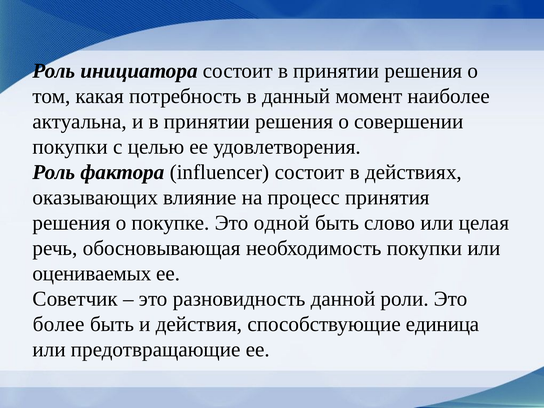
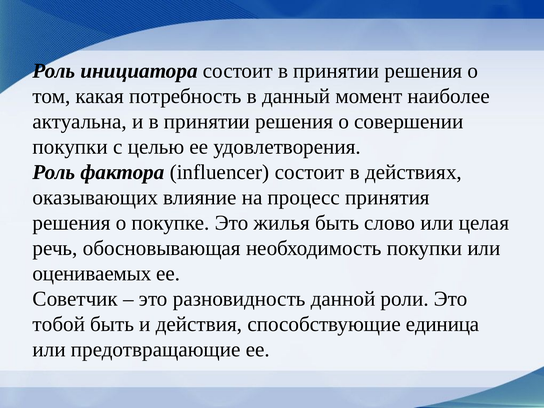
одной: одной -> жилья (282, 223)
более: более -> тобой (59, 324)
